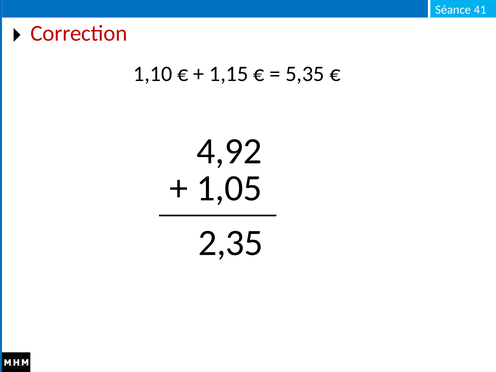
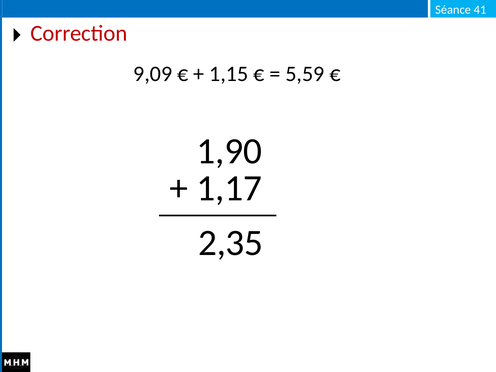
1,10: 1,10 -> 9,09 (153, 74)
5,35: 5,35 -> 5,59 (305, 74)
4,92: 4,92 -> 1,90 (229, 151)
1,05: 1,05 -> 1,17 (229, 188)
